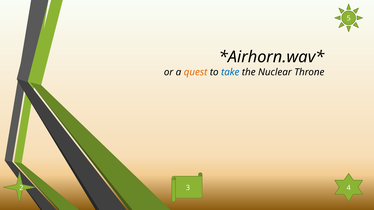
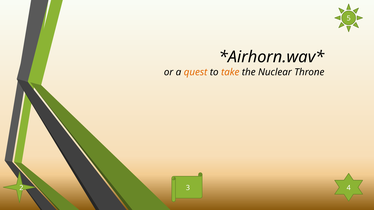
take colour: blue -> orange (230, 72)
